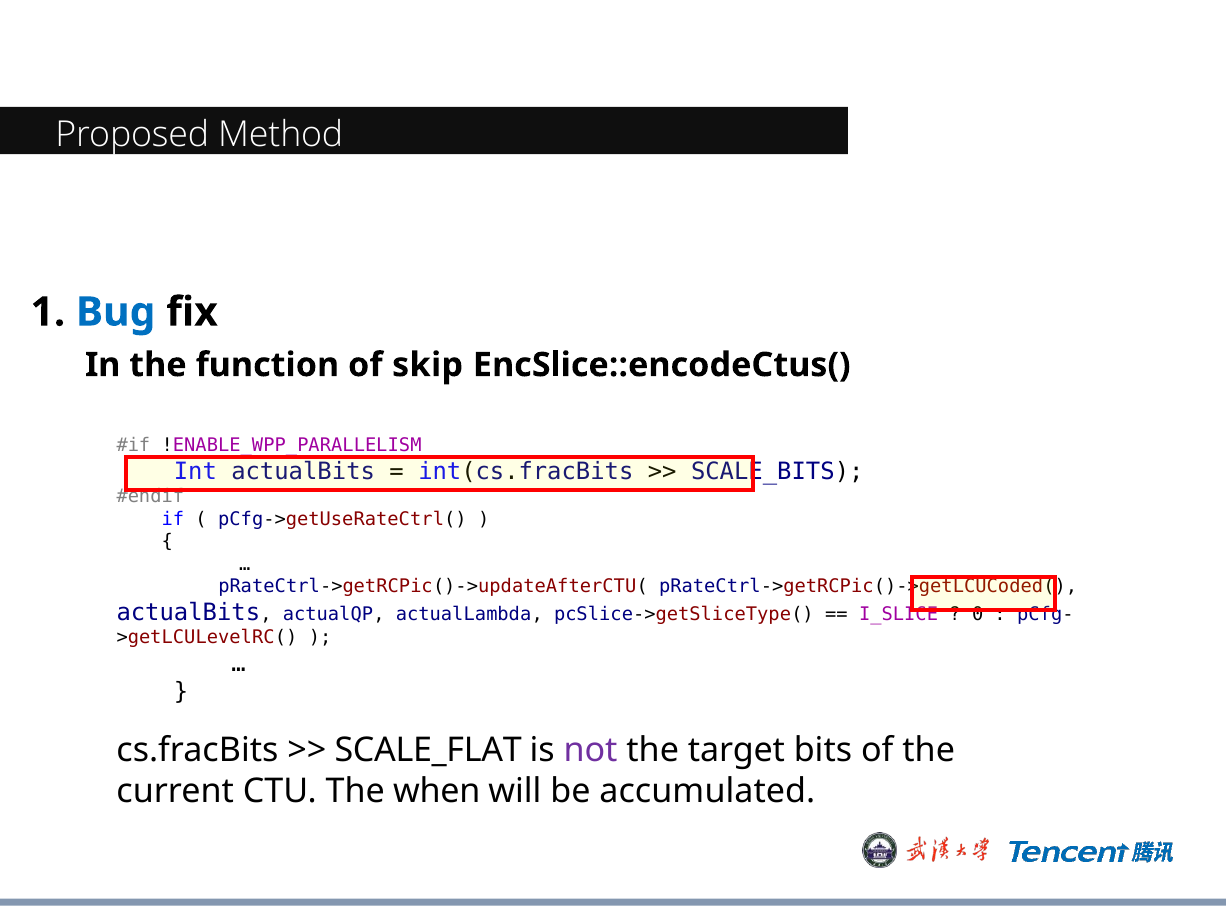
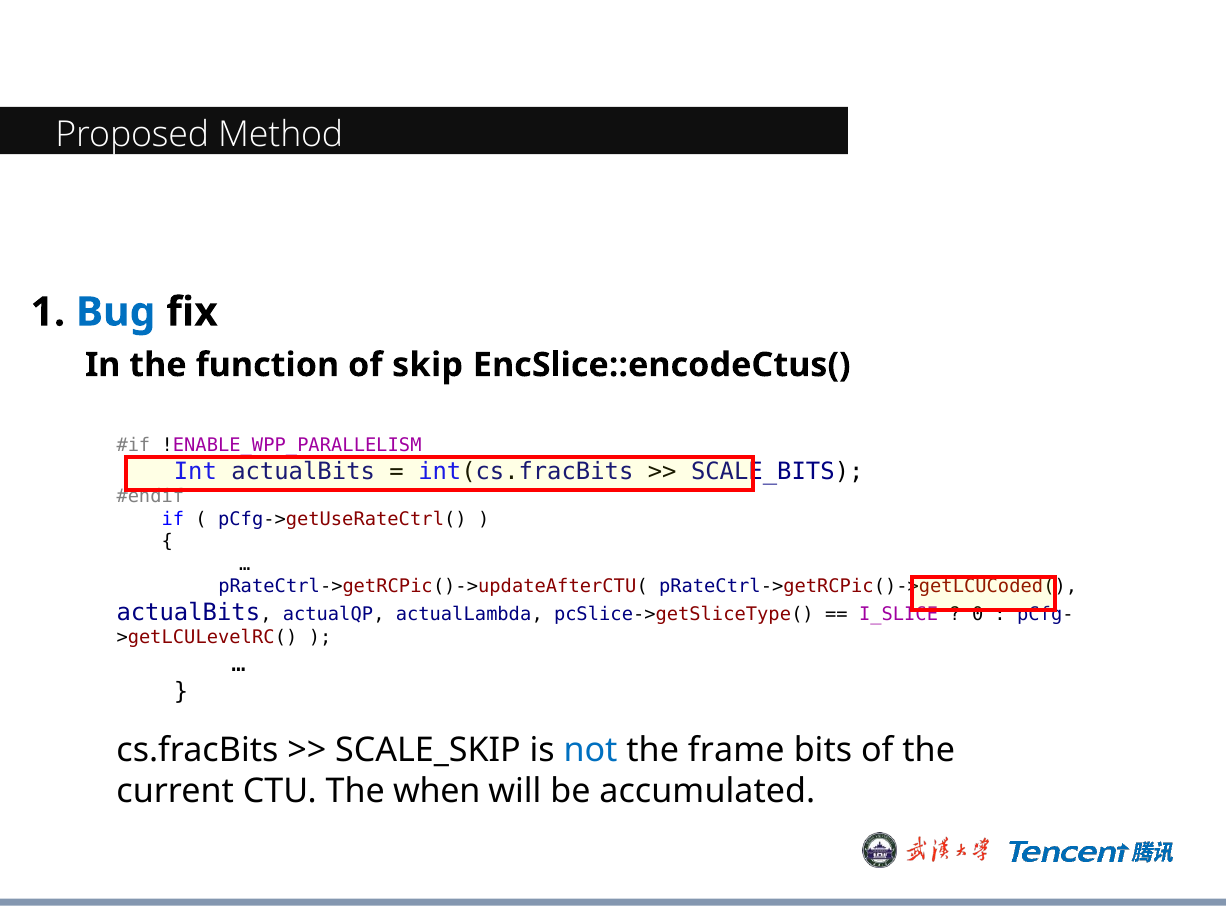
SCALE_FLAT: SCALE_FLAT -> SCALE_SKIP (428, 751)
not colour: purple -> blue (591, 751)
target: target -> frame (736, 751)
